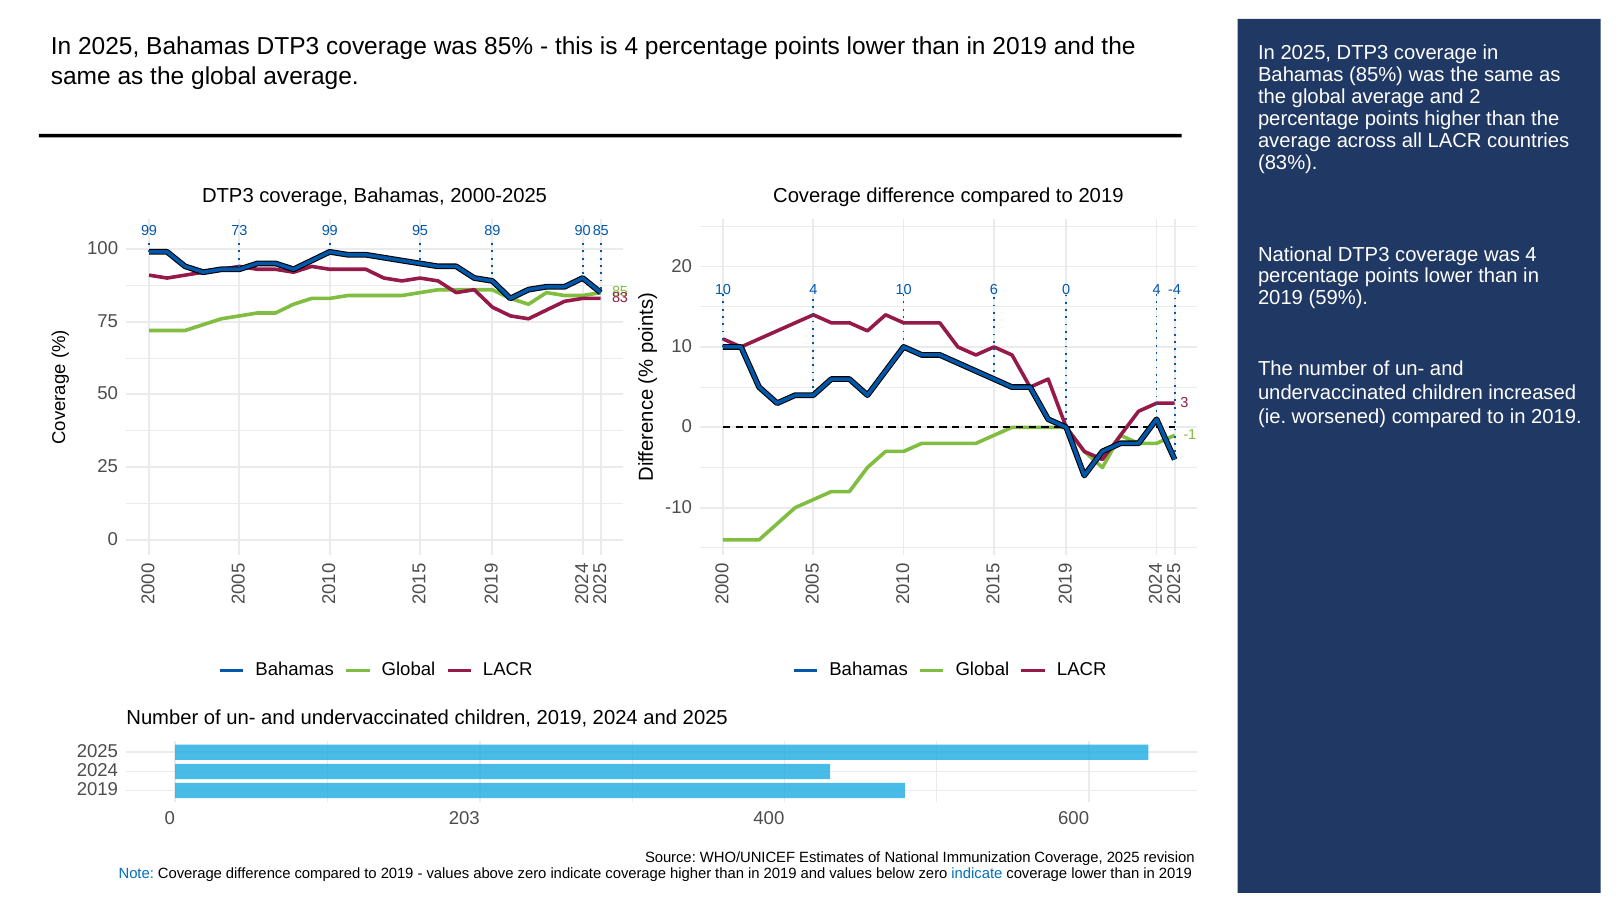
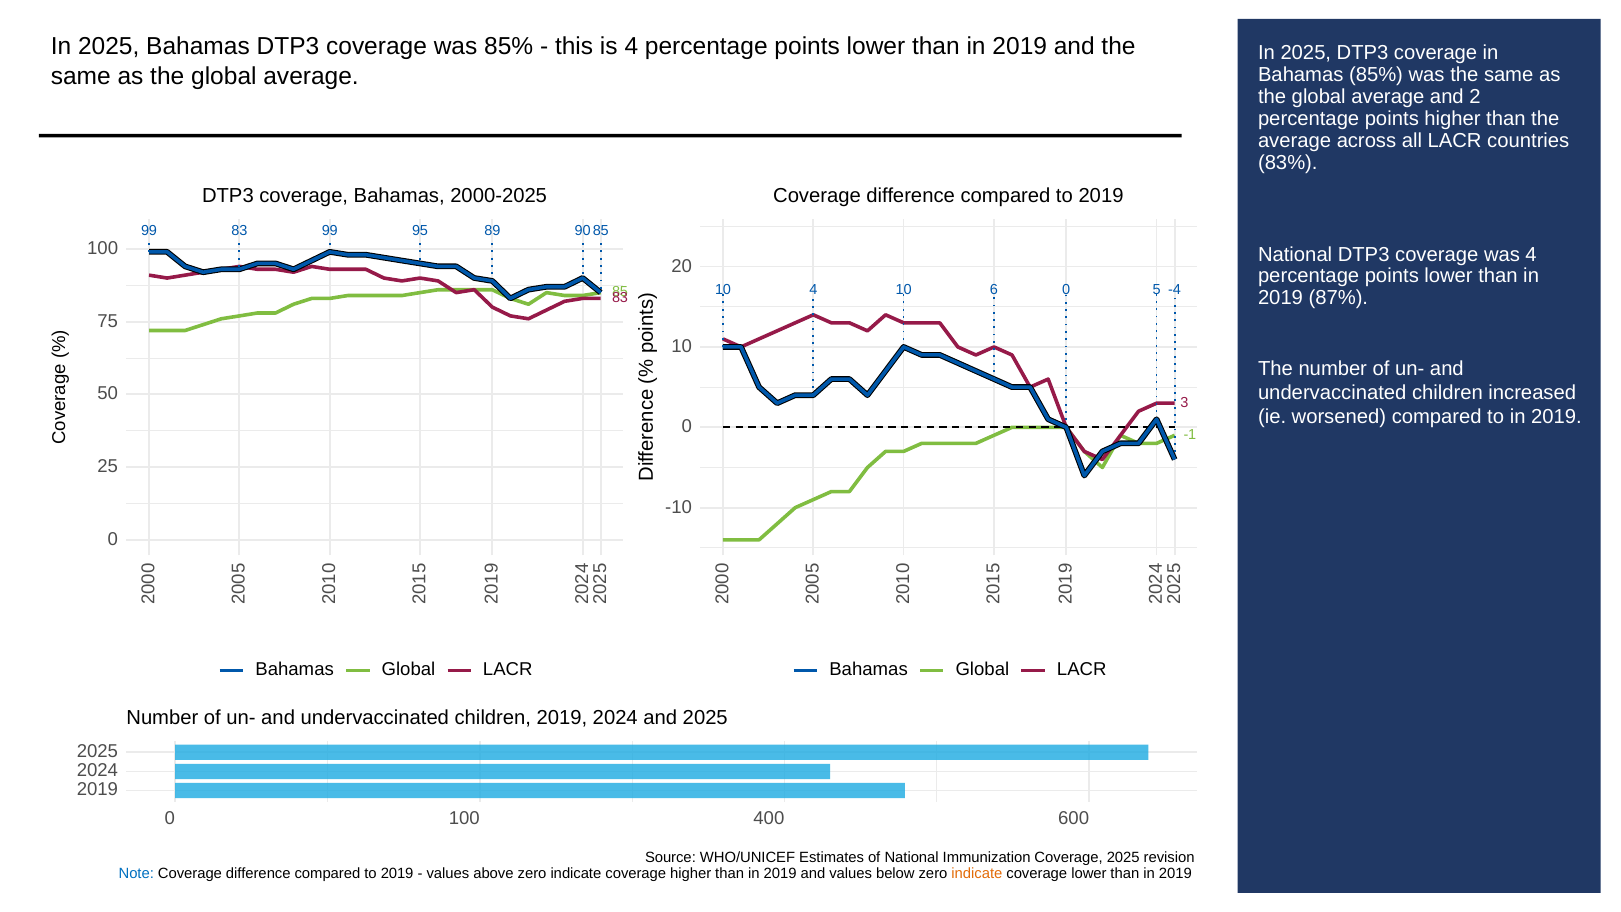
99 73: 73 -> 83 (239, 231)
6 0 4: 4 -> 5 (1157, 290)
59%: 59% -> 87% (1338, 298)
0 203: 203 -> 100 (464, 818)
indicate colour: blue -> orange (977, 873)
